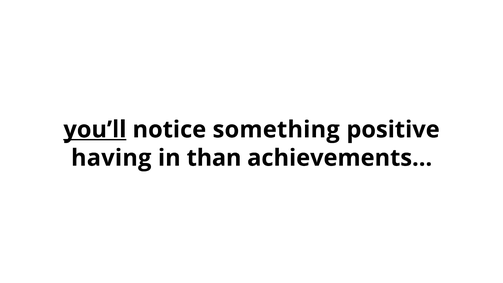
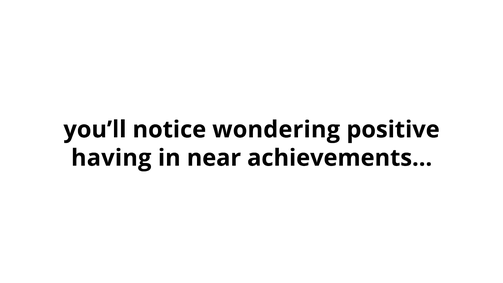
you’ll underline: present -> none (95, 130)
something: something -> wondering (276, 130)
than: than -> near (214, 158)
